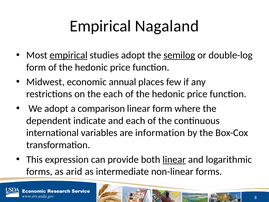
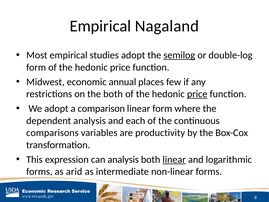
empirical underline: present -> none (69, 55)
the each: each -> both (113, 94)
price underline: none -> present (197, 94)
dependent indicate: indicate -> analysis (90, 121)
international: international -> comparisons (52, 133)
information: information -> productivity (160, 133)
can provide: provide -> analysis (123, 159)
